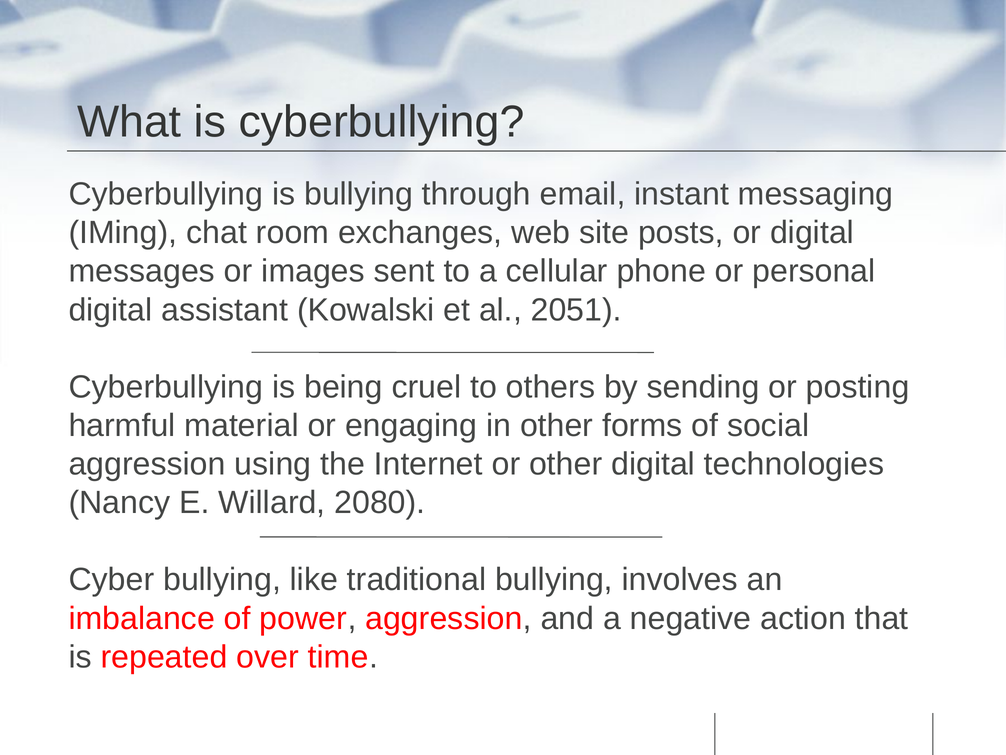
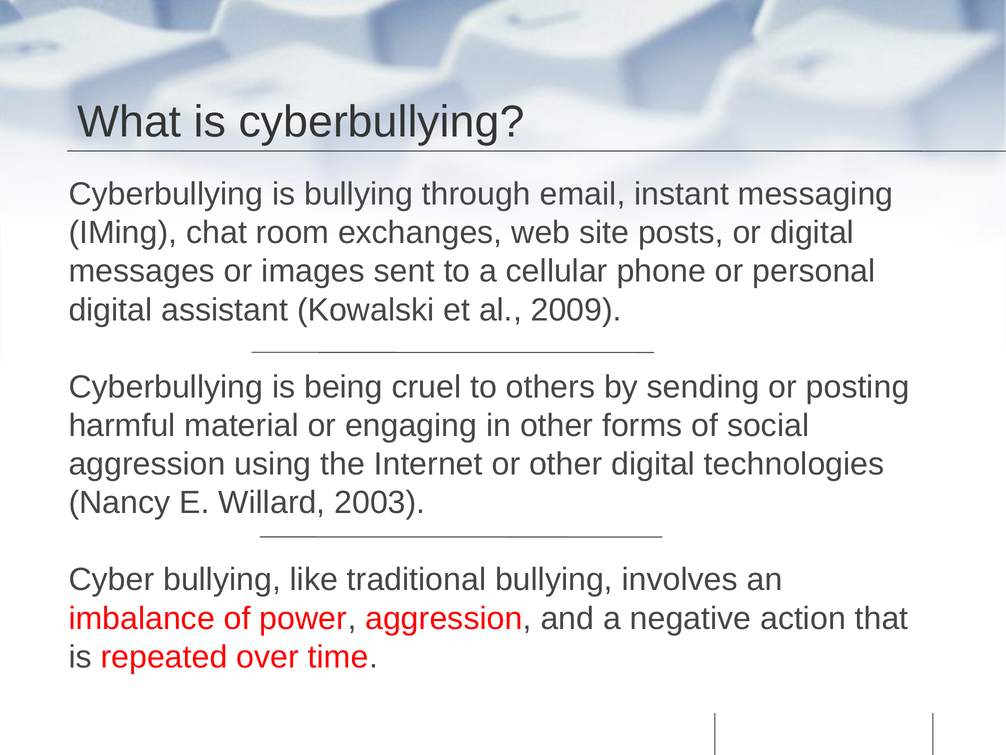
2051: 2051 -> 2009 (576, 310)
2080: 2080 -> 2003 (380, 502)
